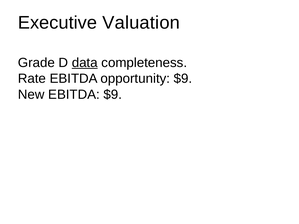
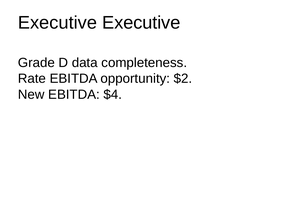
Executive Valuation: Valuation -> Executive (141, 23)
data underline: present -> none (85, 63)
opportunity $9: $9 -> $2 (183, 79)
EBITDA $9: $9 -> $4 (113, 95)
